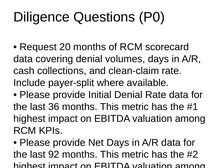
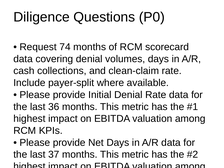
20: 20 -> 74 (65, 47)
92: 92 -> 37 (54, 155)
